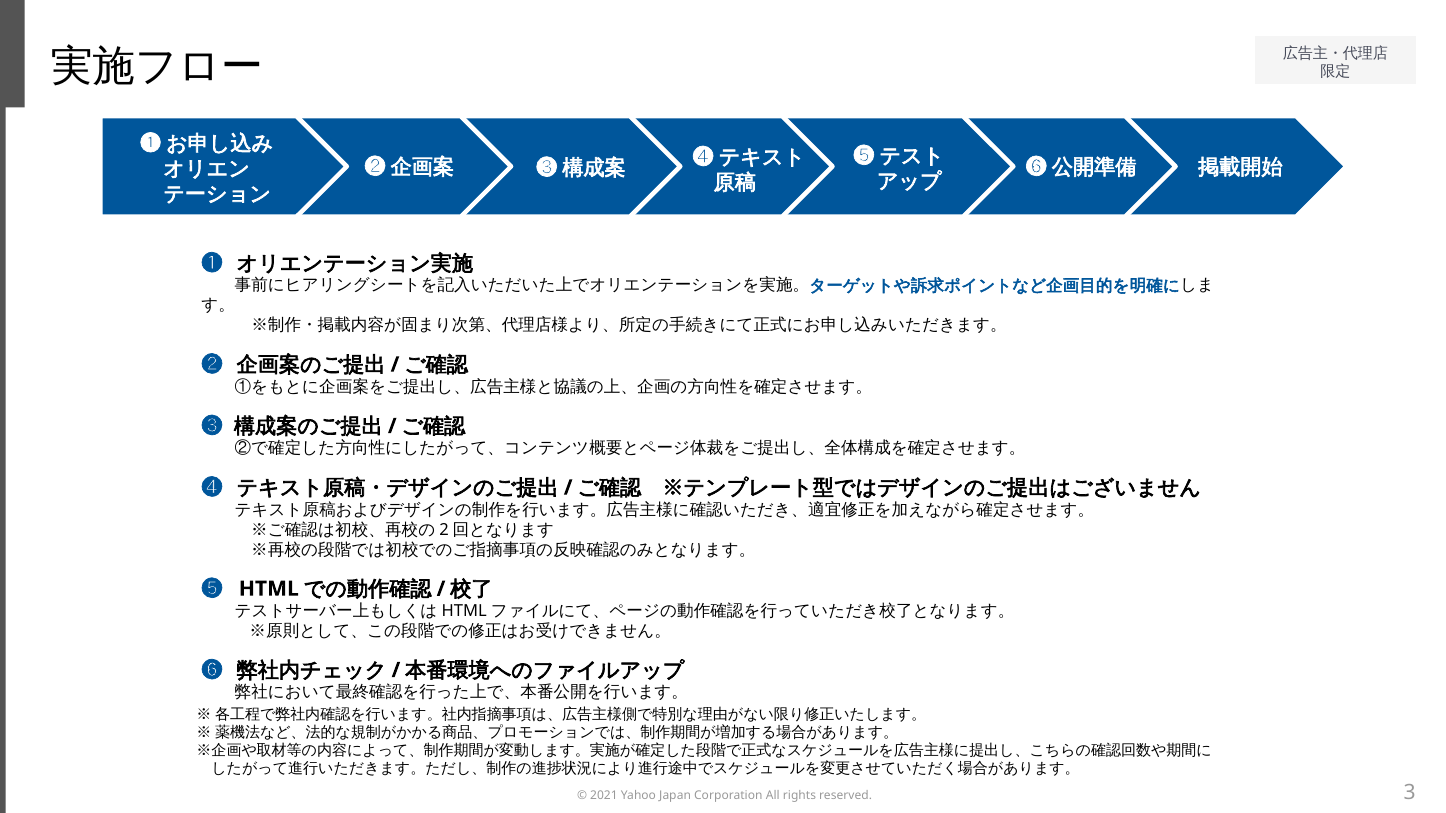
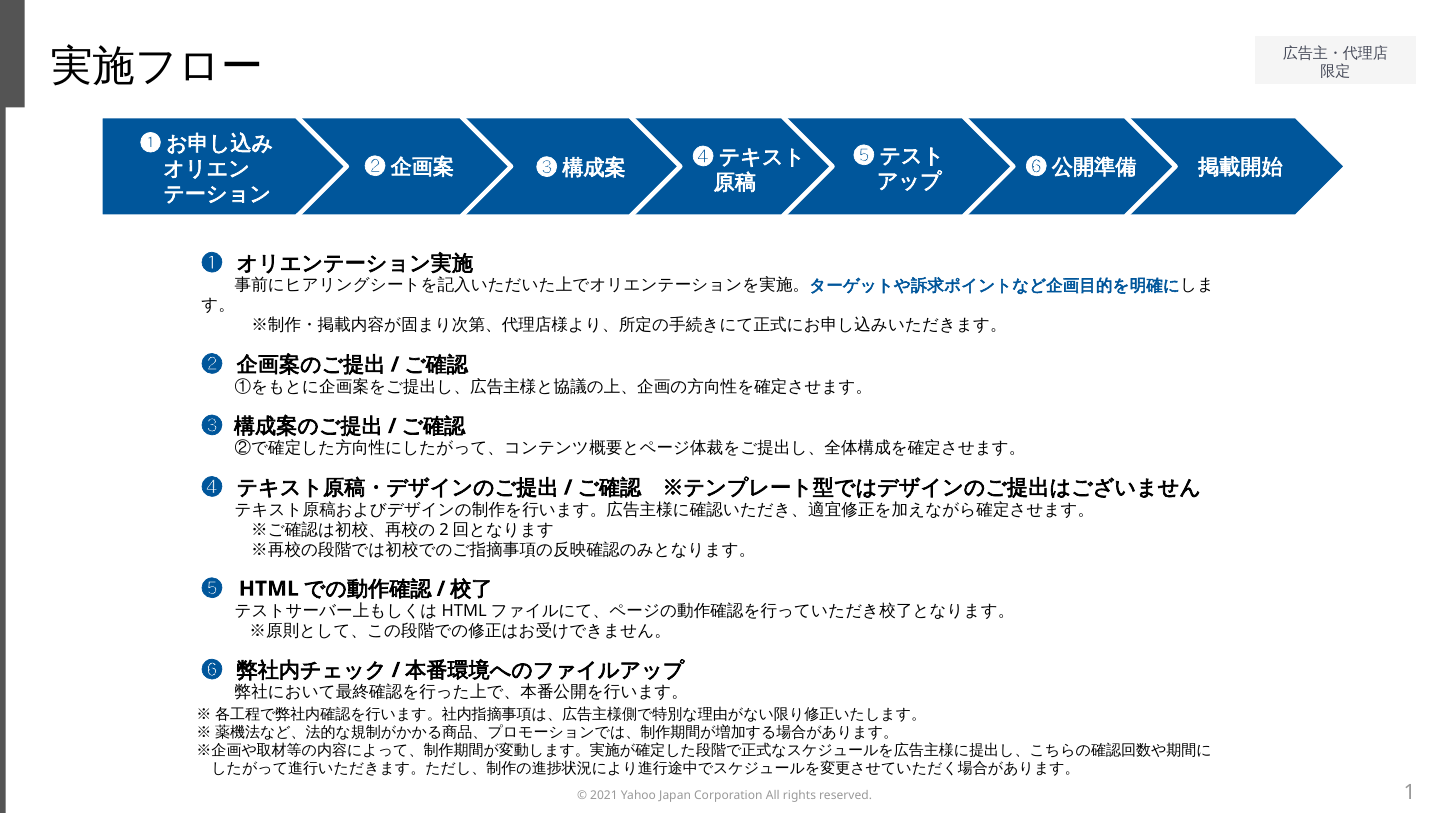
3: 3 -> 1 (1410, 793)
